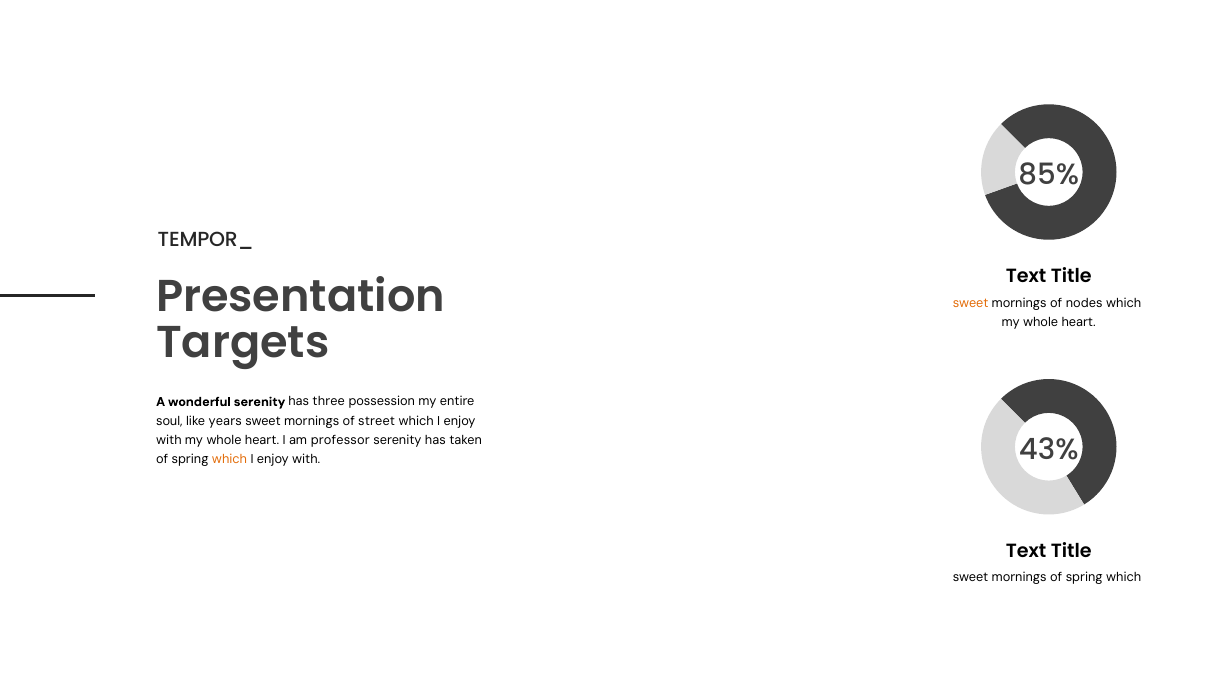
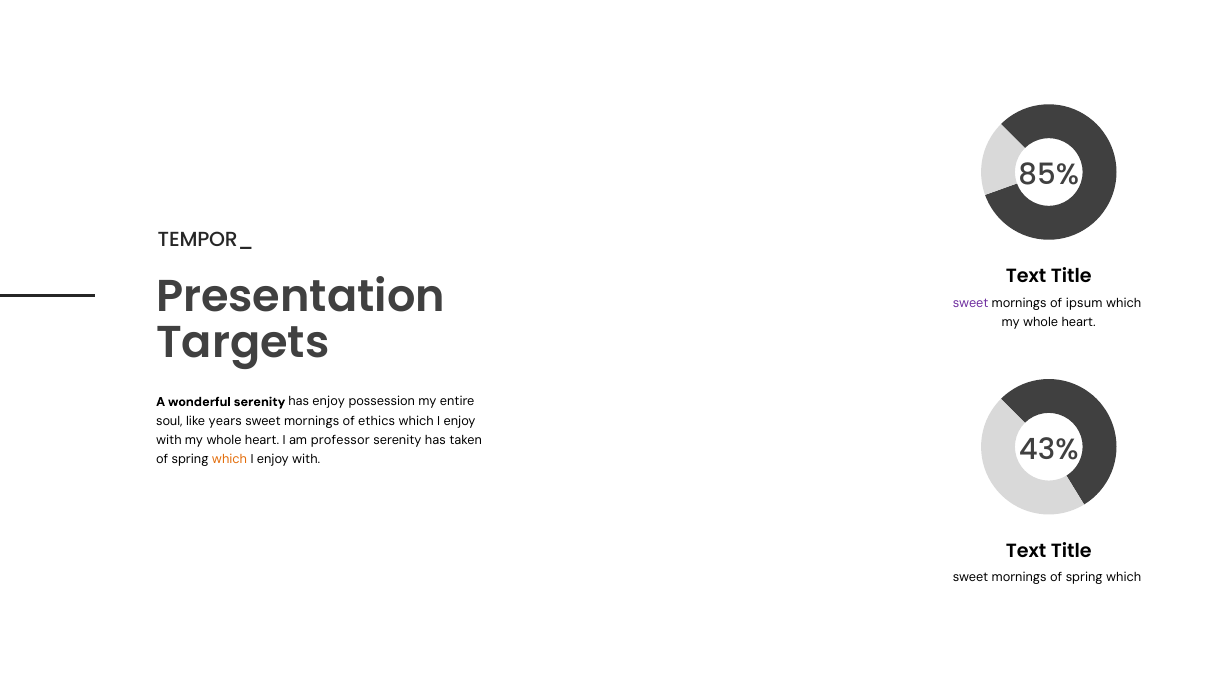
sweet colour: orange -> purple (971, 303)
nodes: nodes -> ipsum (1084, 303)
has three: three -> enjoy (329, 402)
street: street -> ethics (377, 421)
